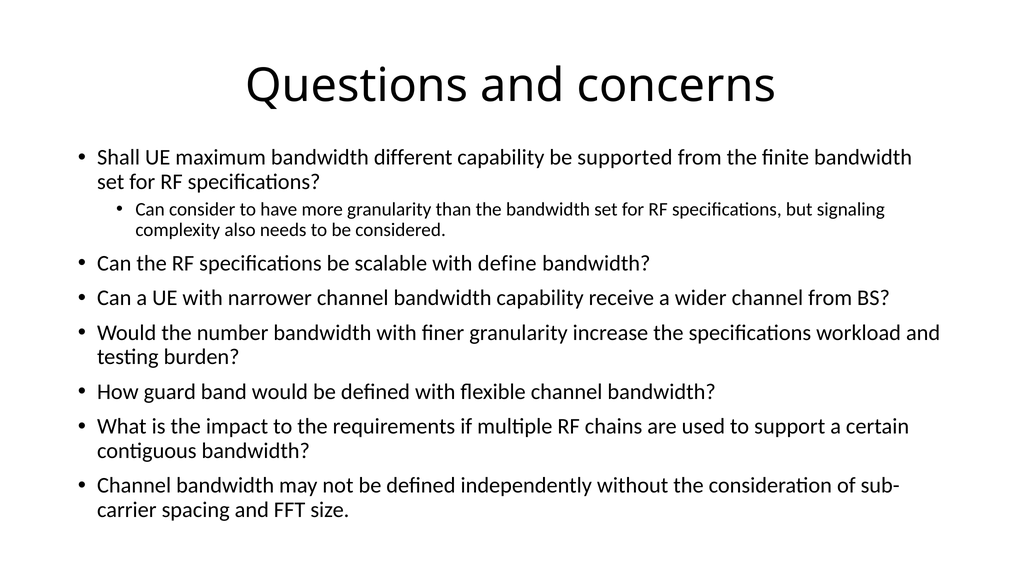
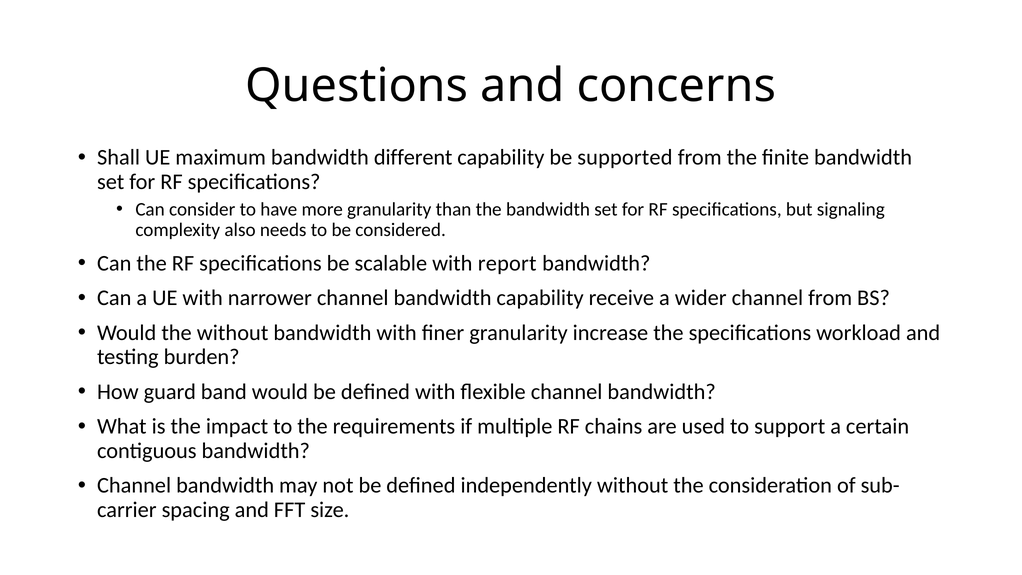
define: define -> report (507, 263)
the number: number -> without (233, 333)
